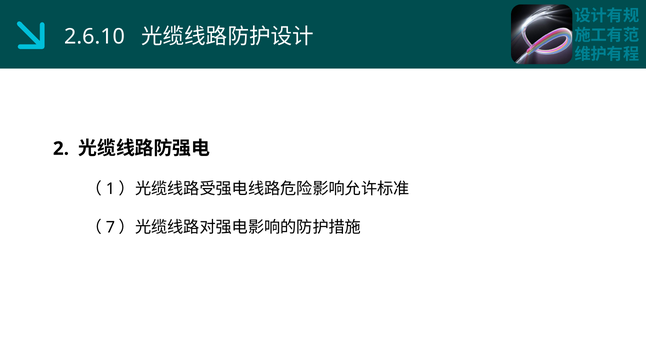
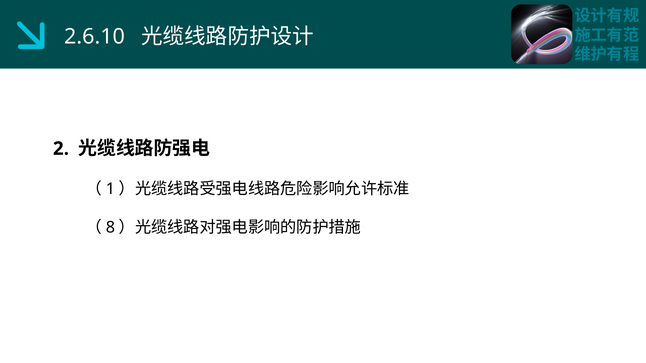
7: 7 -> 8 (110, 228)
